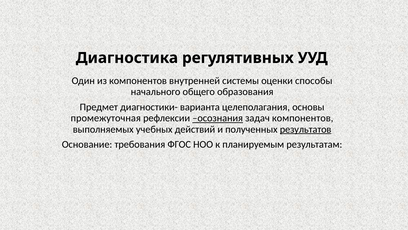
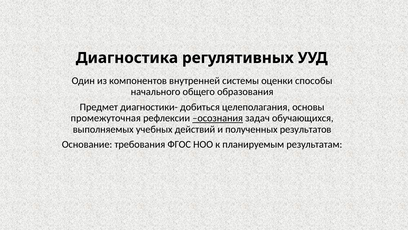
варианта: варианта -> добиться (200, 107)
задач компонентов: компонентов -> обучающихся (303, 118)
результатов underline: present -> none (306, 129)
